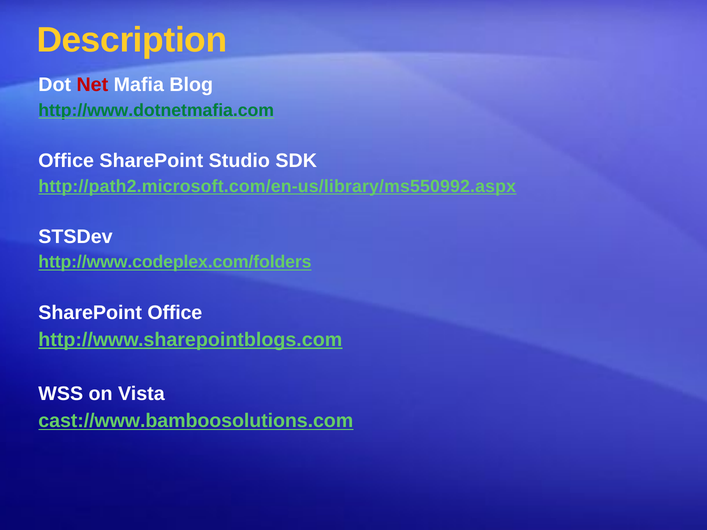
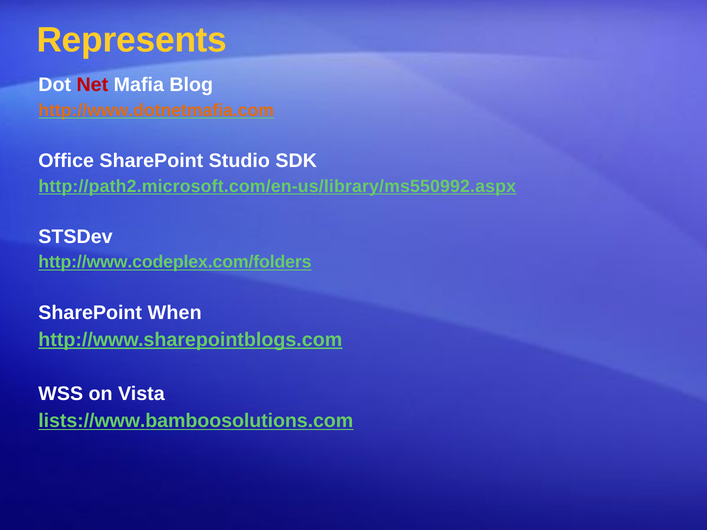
Description: Description -> Represents (132, 40)
http://www.dotnetmafia.com colour: green -> orange (156, 110)
SharePoint Office: Office -> When (175, 313)
cast://www.bamboosolutions.com: cast://www.bamboosolutions.com -> lists://www.bamboosolutions.com (196, 421)
